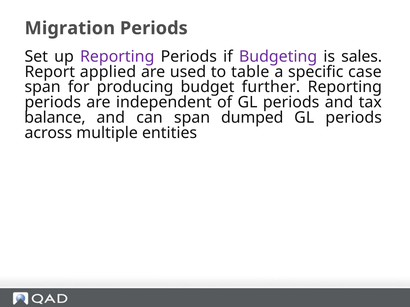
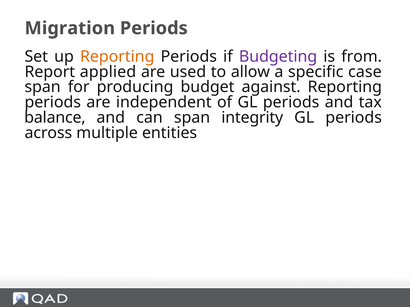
Reporting colour: purple -> orange (117, 57)
sales: sales -> from (362, 57)
table: table -> allow (250, 72)
further: further -> against (271, 87)
dumped: dumped -> integrity (252, 118)
